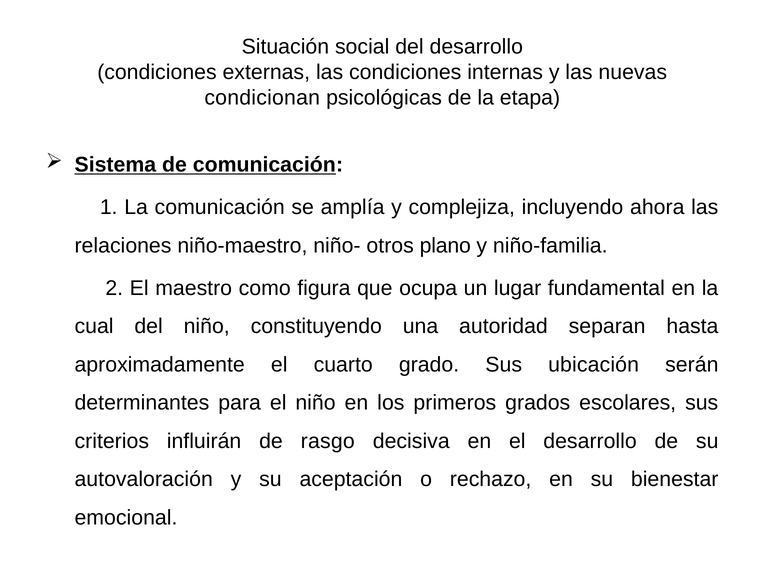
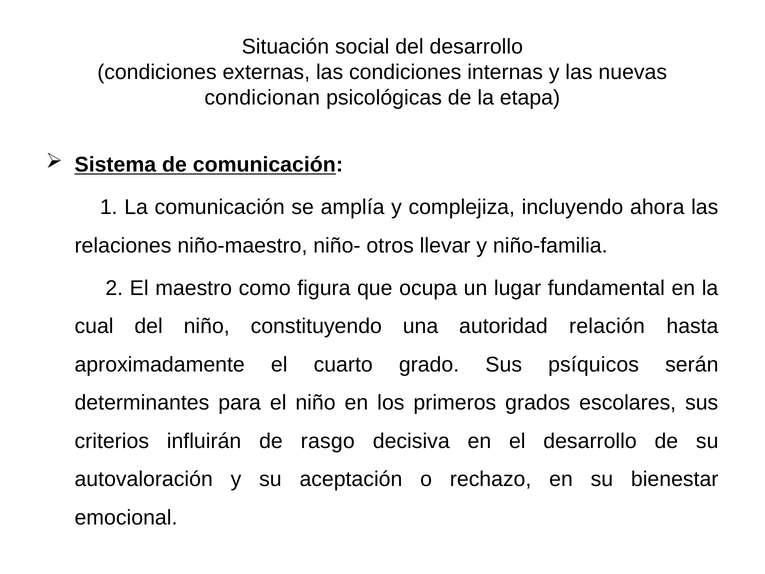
plano: plano -> llevar (445, 245)
separan: separan -> relación (607, 326)
ubicación: ubicación -> psíquicos (594, 364)
